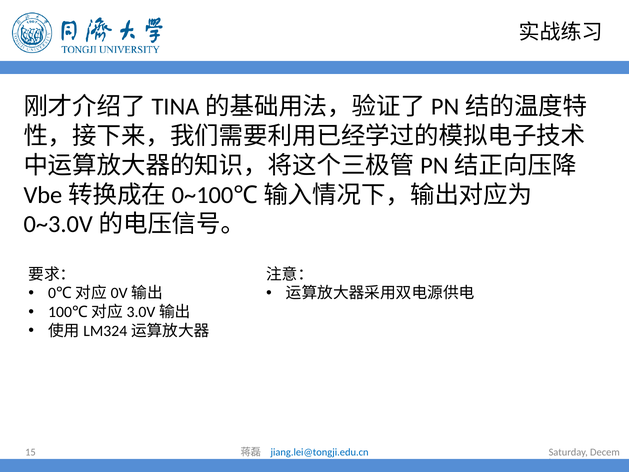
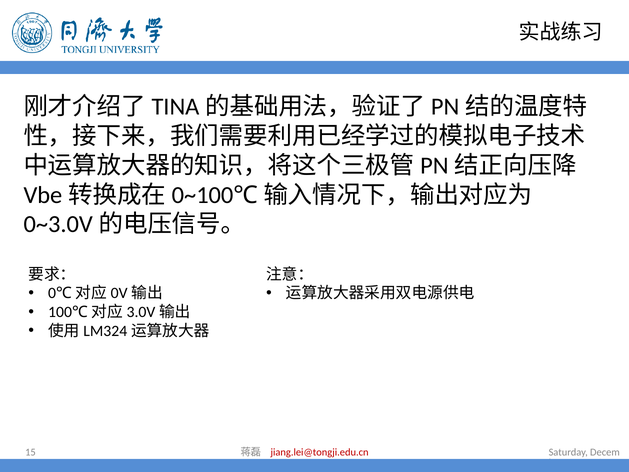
jiang.lei@tongji.edu.cn colour: blue -> red (320, 452)
